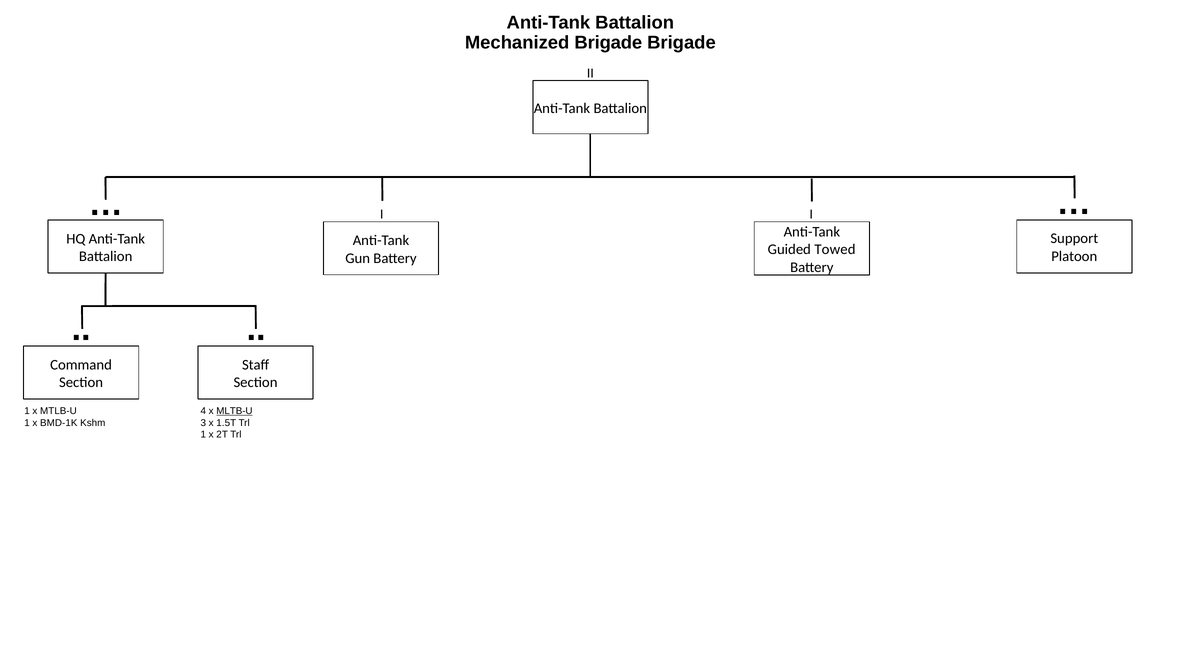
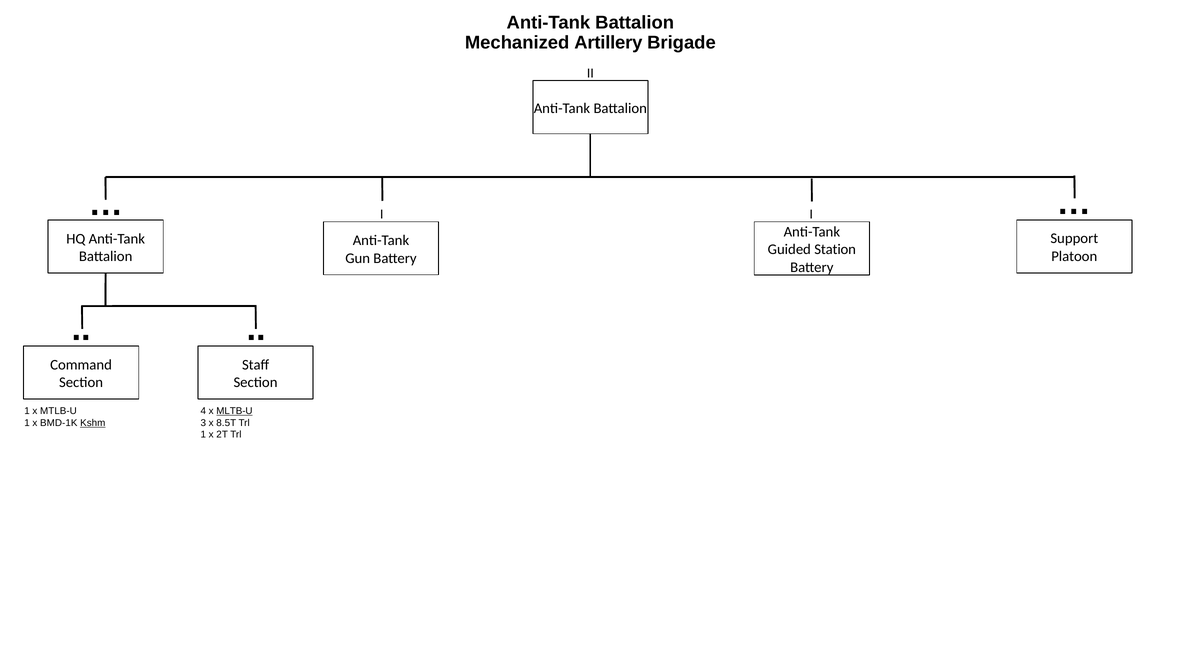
Mechanized Brigade: Brigade -> Artillery (608, 43)
Towed: Towed -> Station (835, 250)
Kshm underline: none -> present (93, 423)
1.5T: 1.5T -> 8.5T (226, 423)
